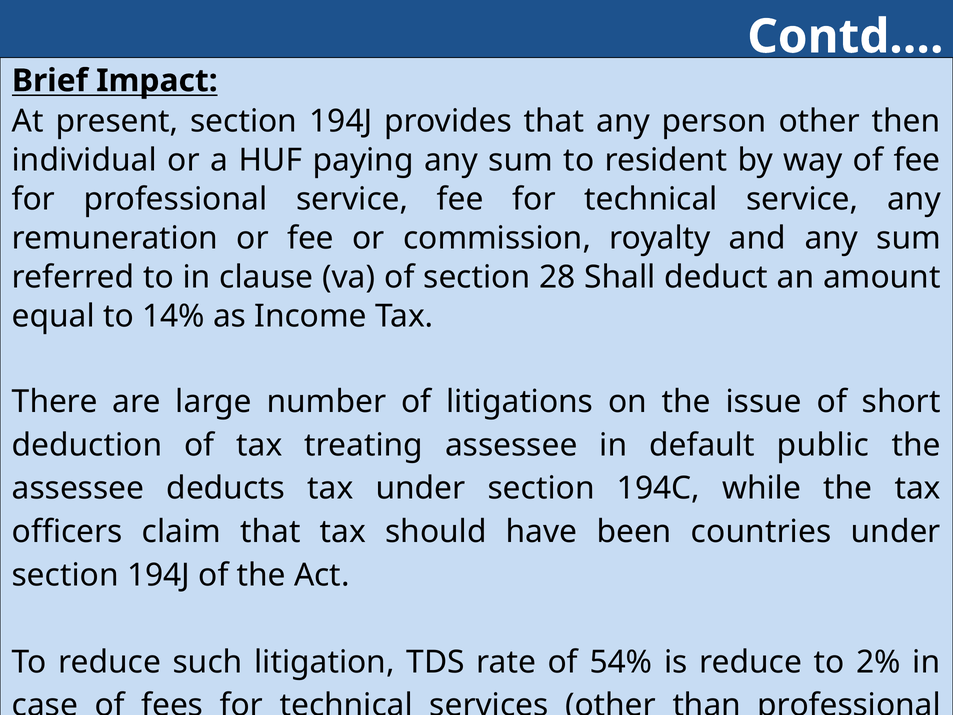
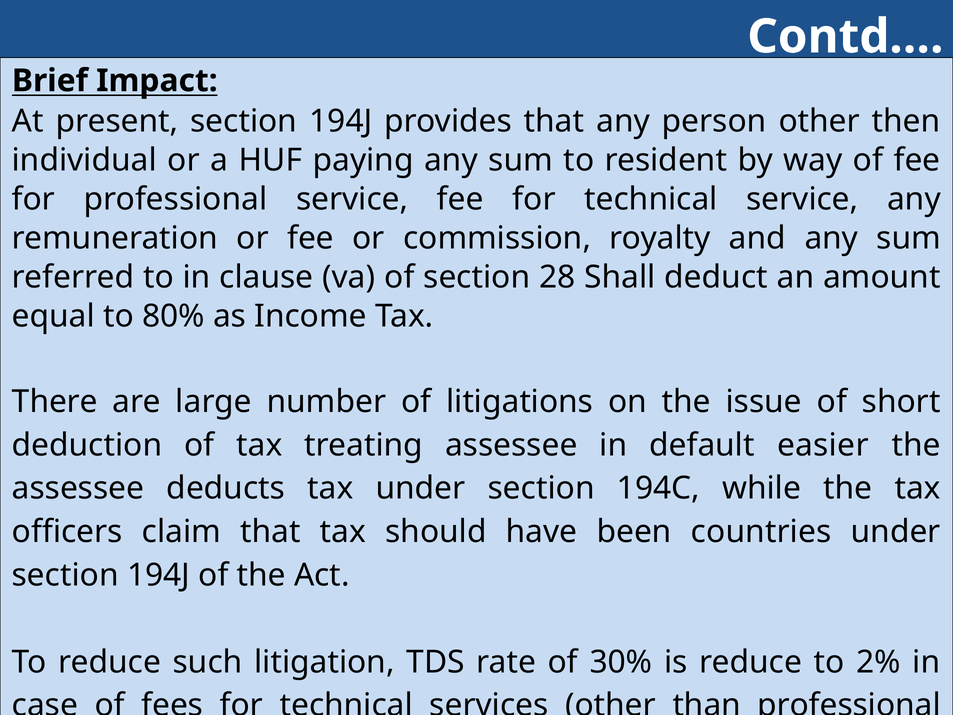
14%: 14% -> 80% (174, 316)
public: public -> easier (823, 445)
54%: 54% -> 30% (621, 662)
